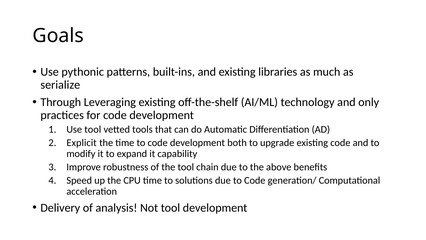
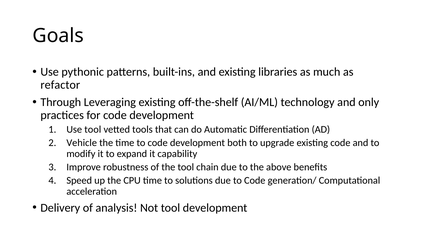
serialize: serialize -> refactor (60, 85)
Explicit: Explicit -> Vehicle (82, 143)
